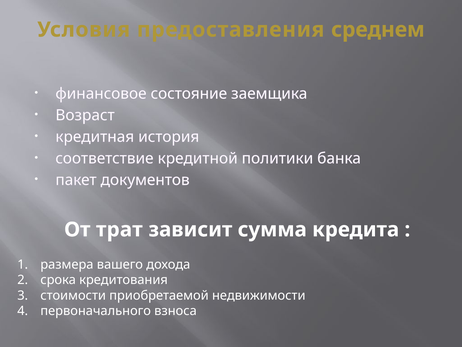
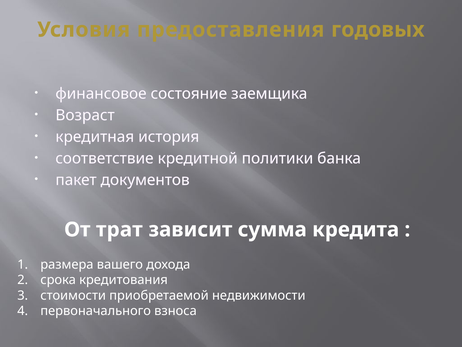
среднем: среднем -> годовых (378, 30)
